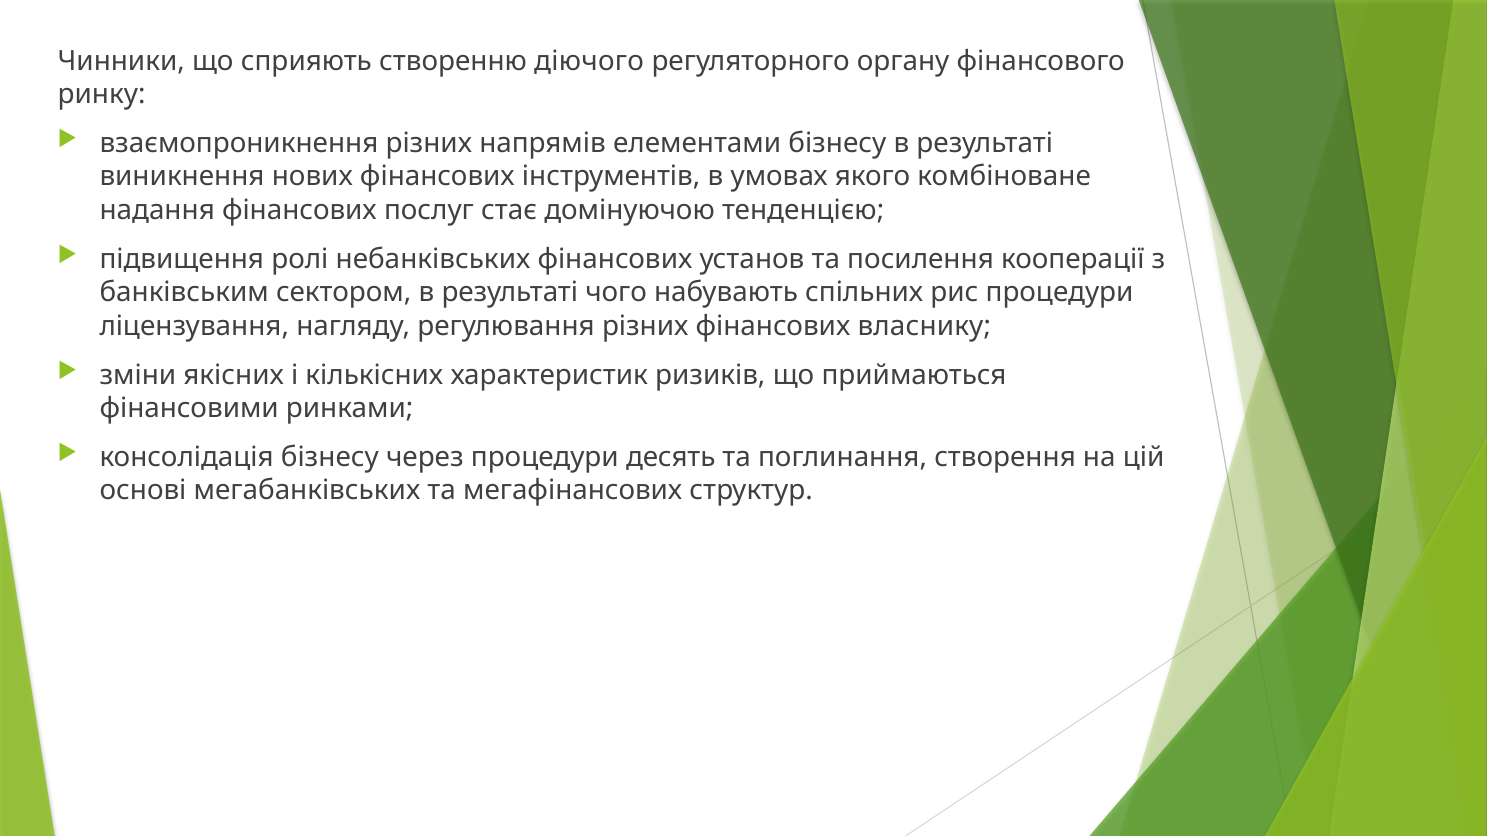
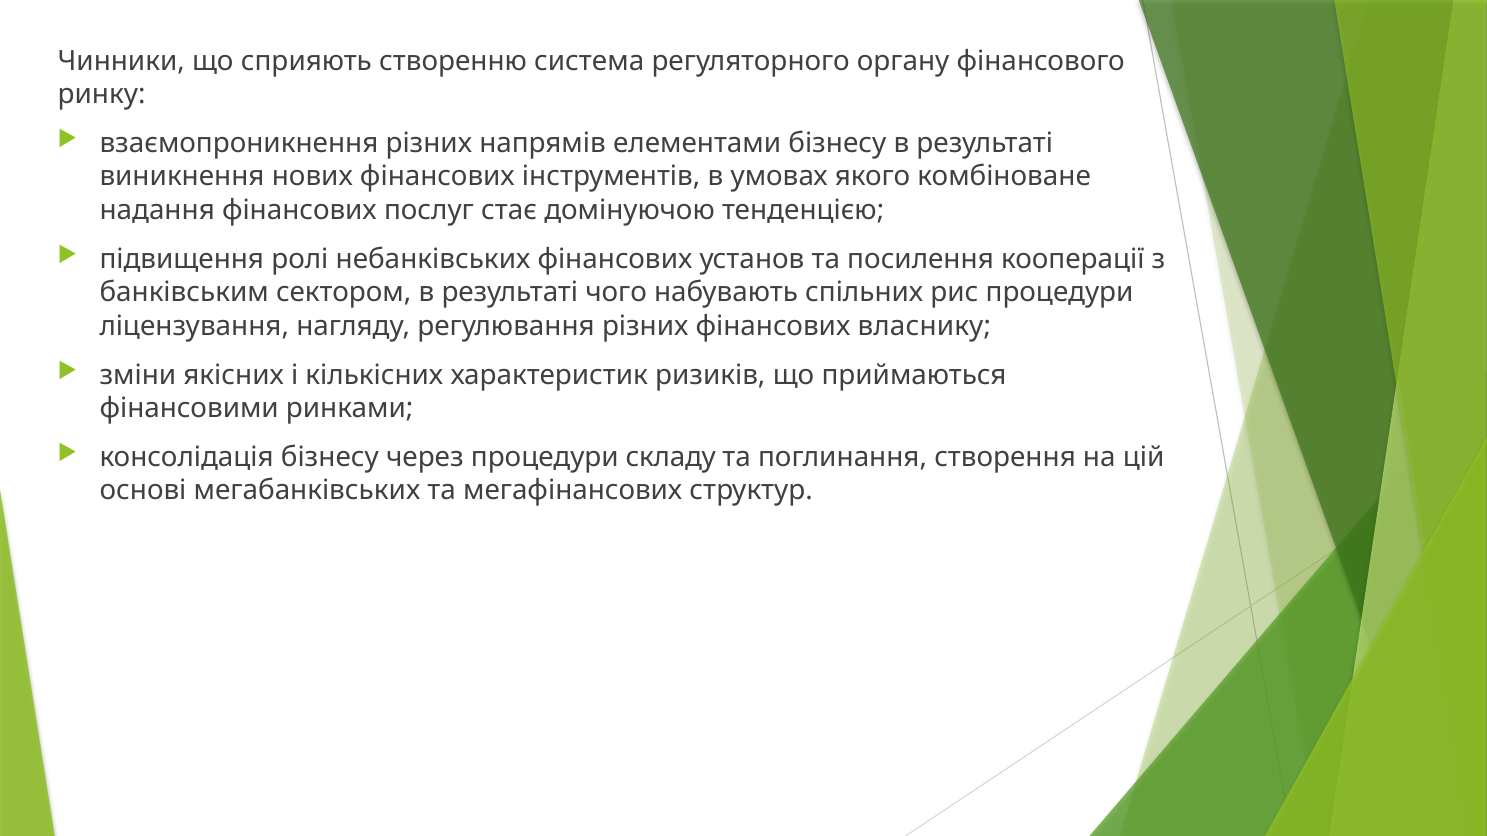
діючого: діючого -> система (589, 61)
десять: десять -> складу (671, 457)
